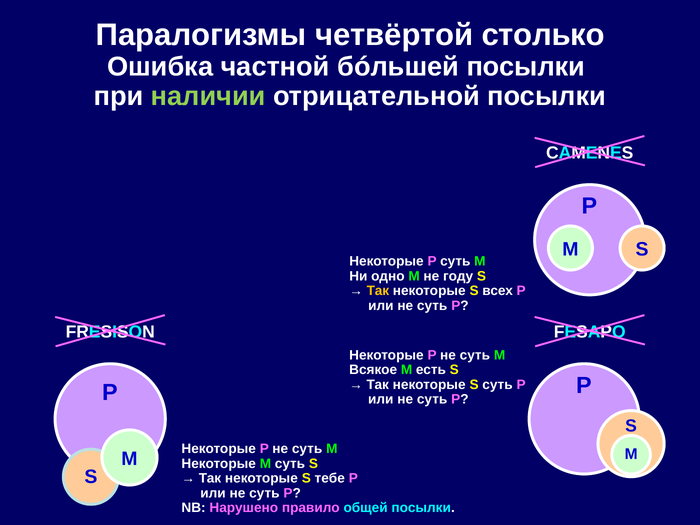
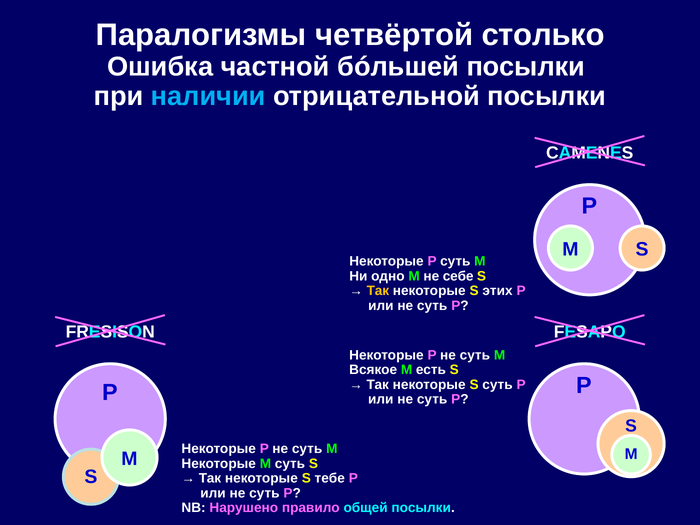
наличии colour: light green -> light blue (208, 96)
году: году -> себе (458, 276)
всех: всех -> этих (498, 291)
